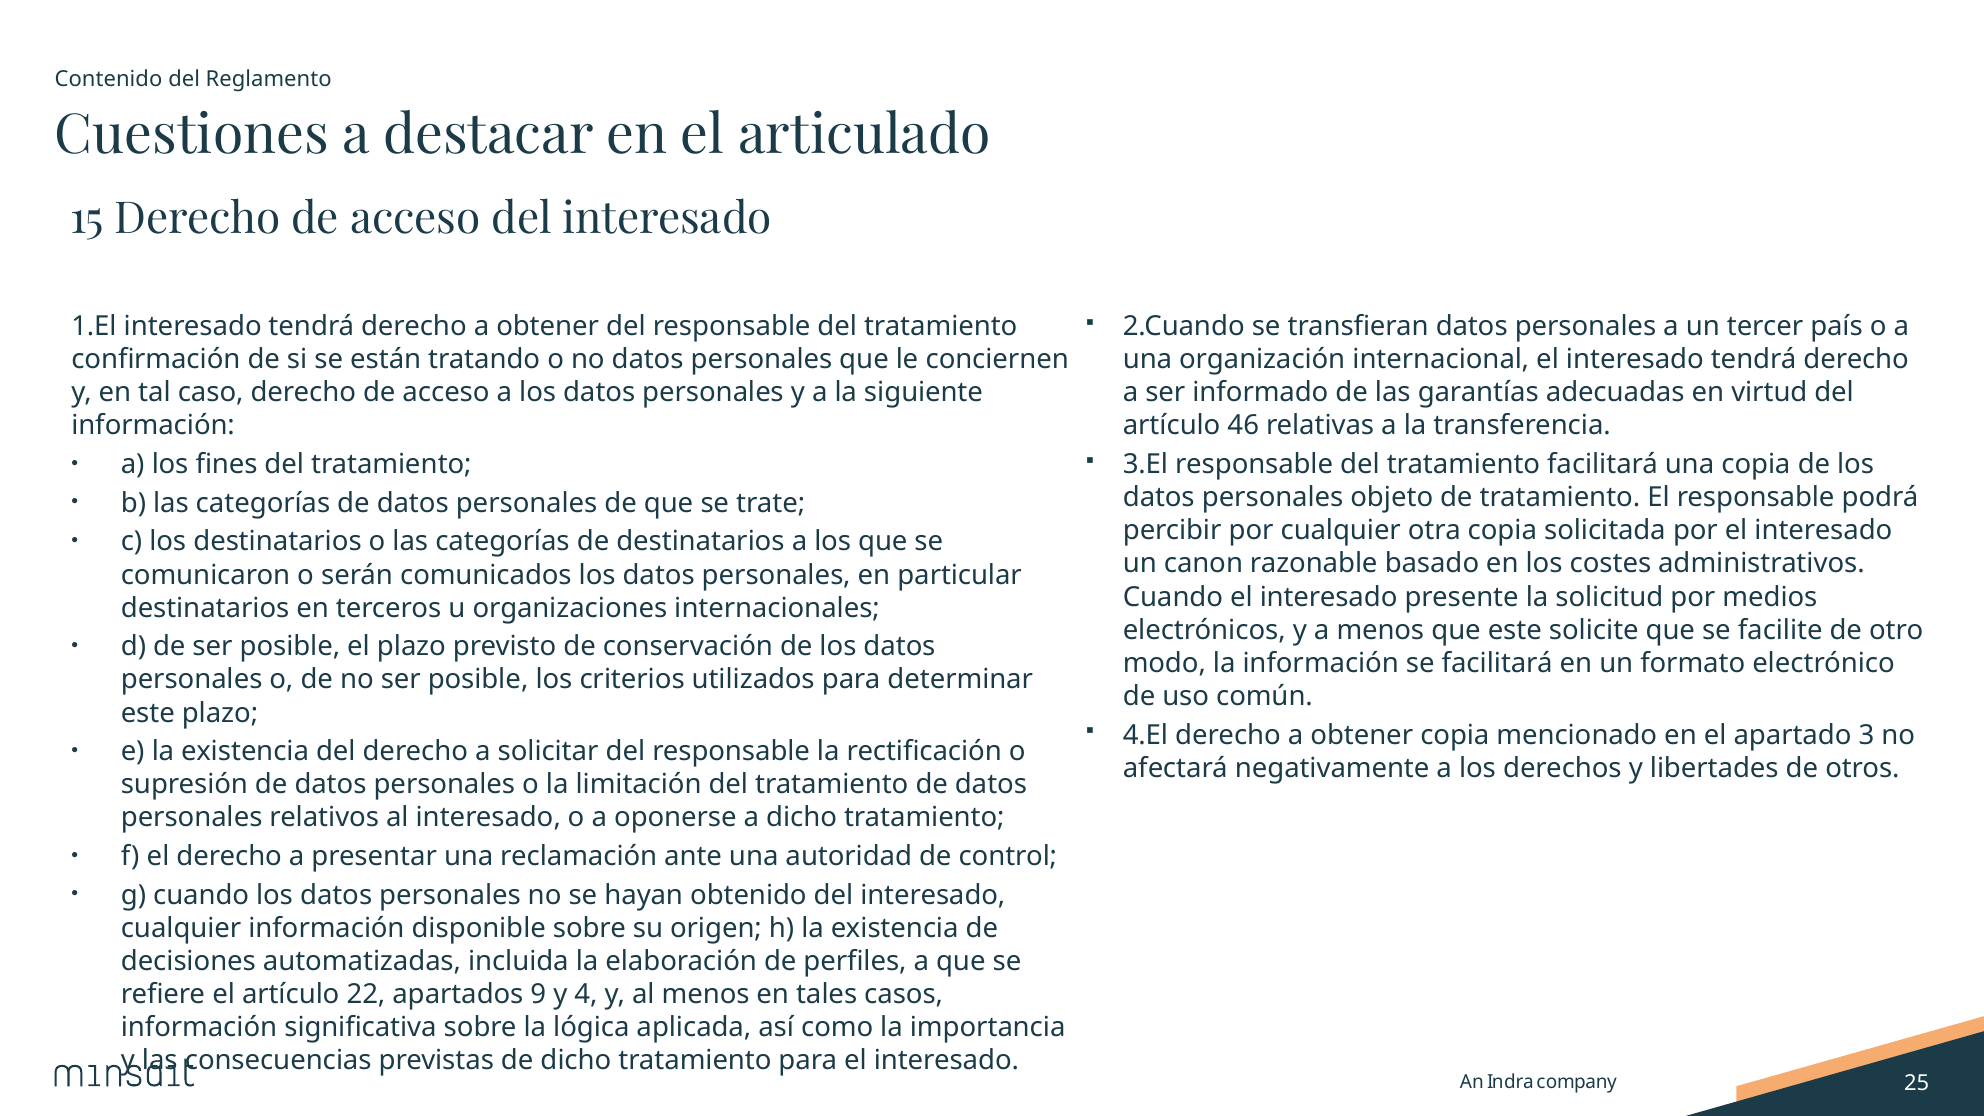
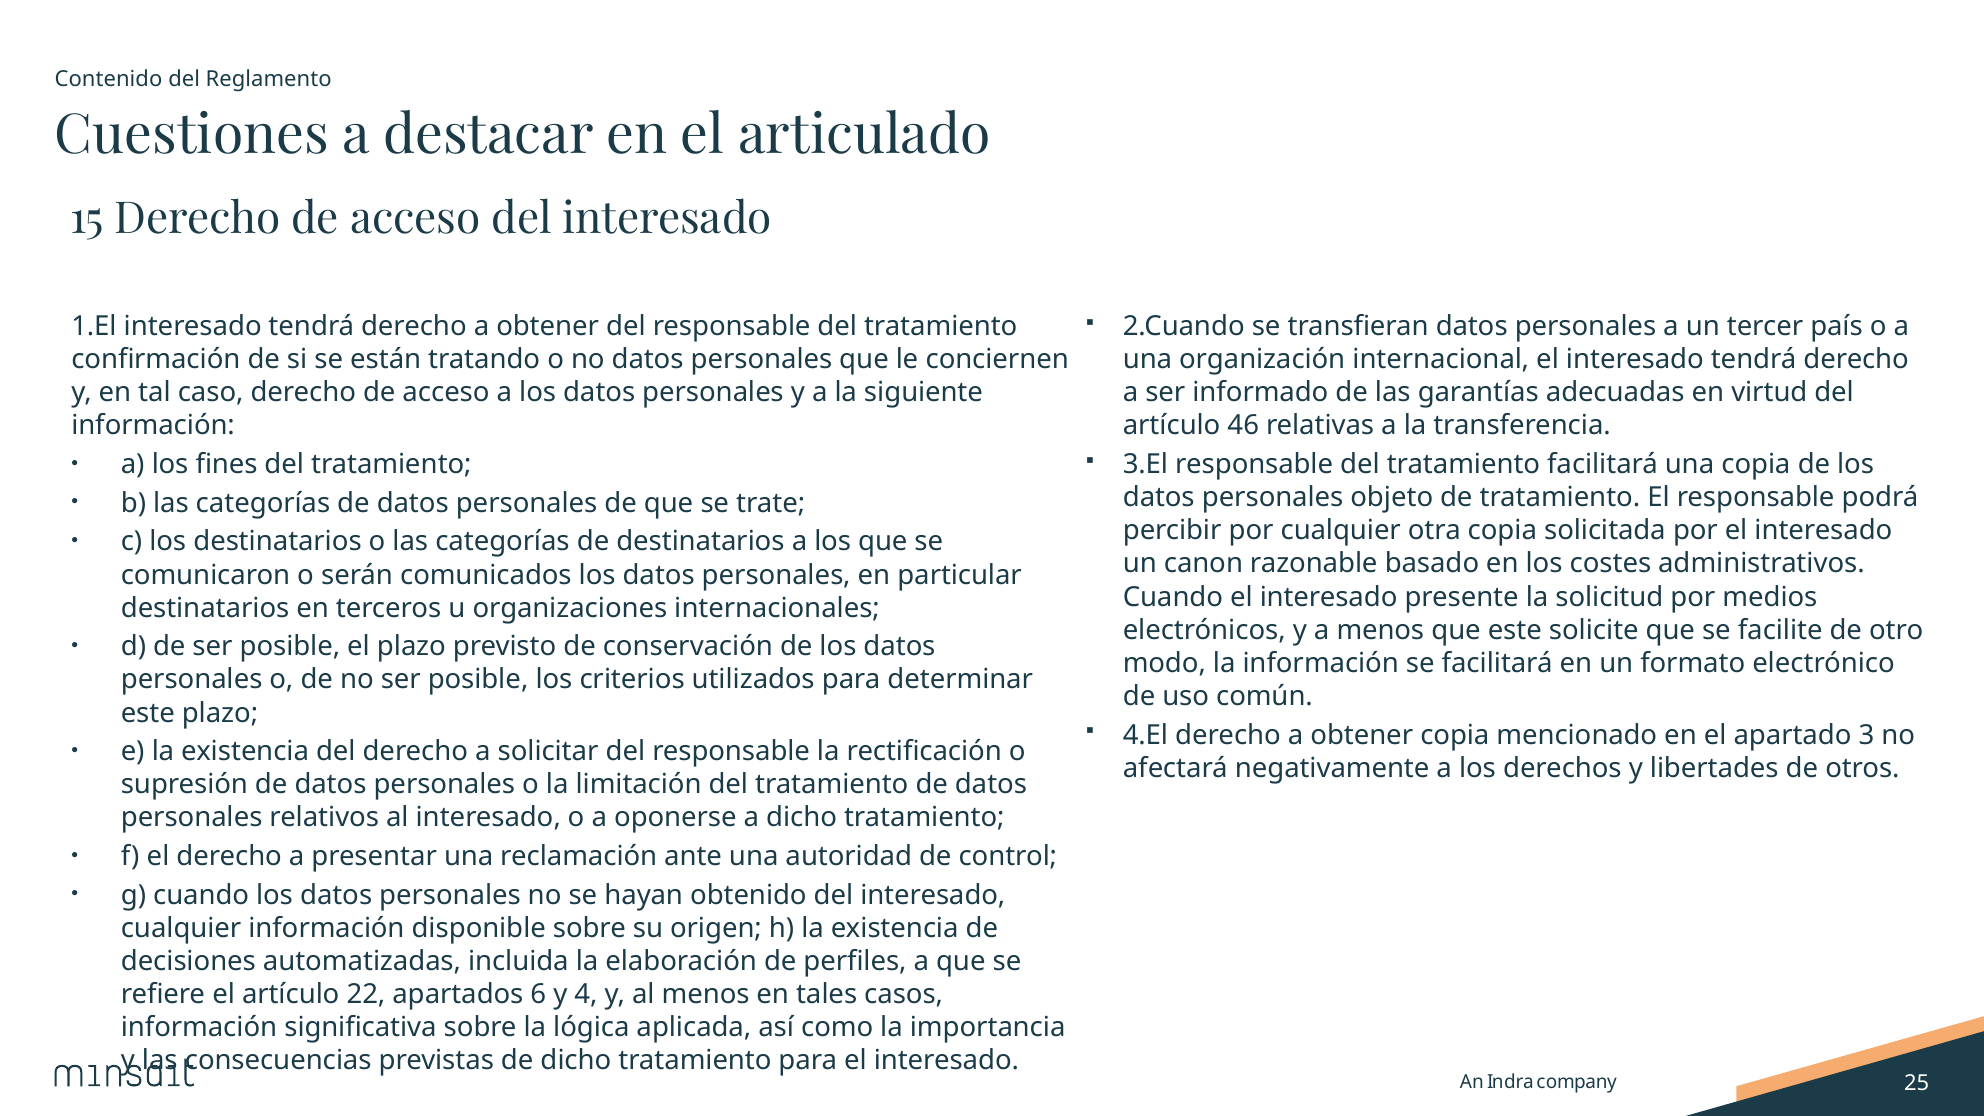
9: 9 -> 6 (538, 995)
